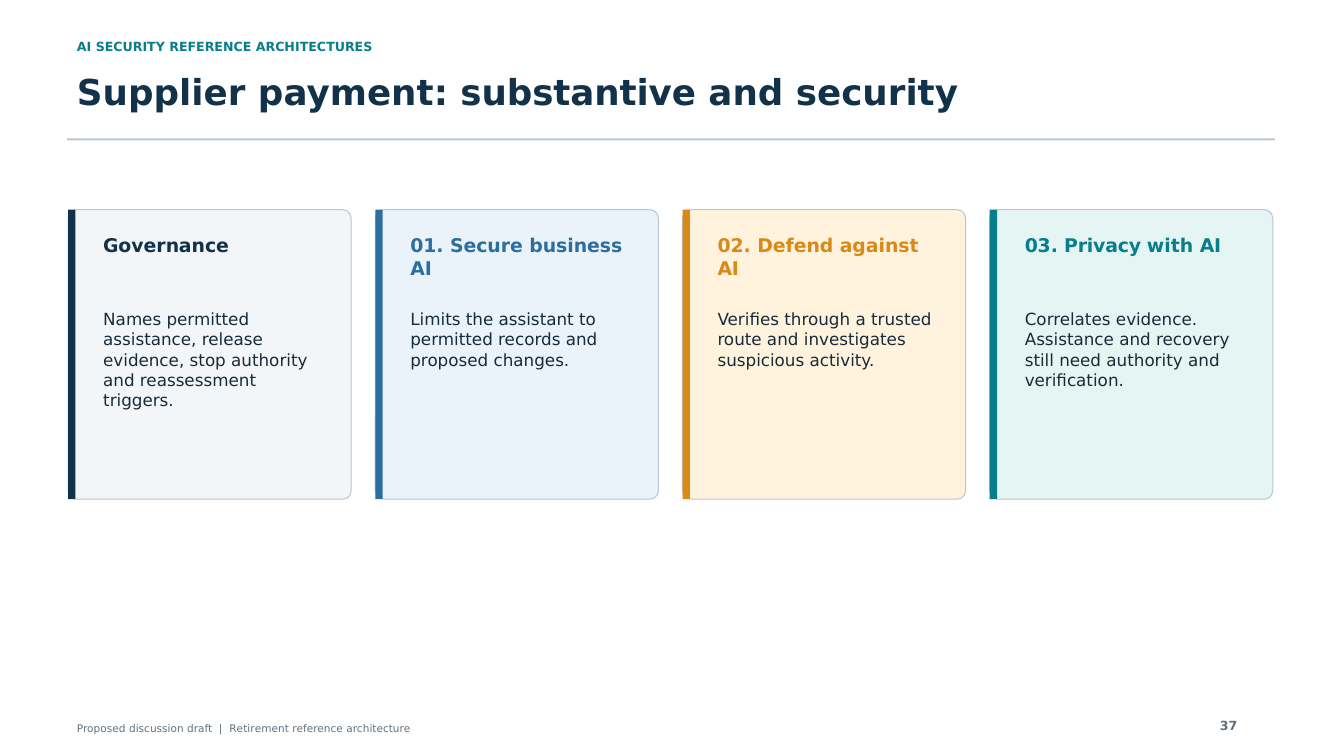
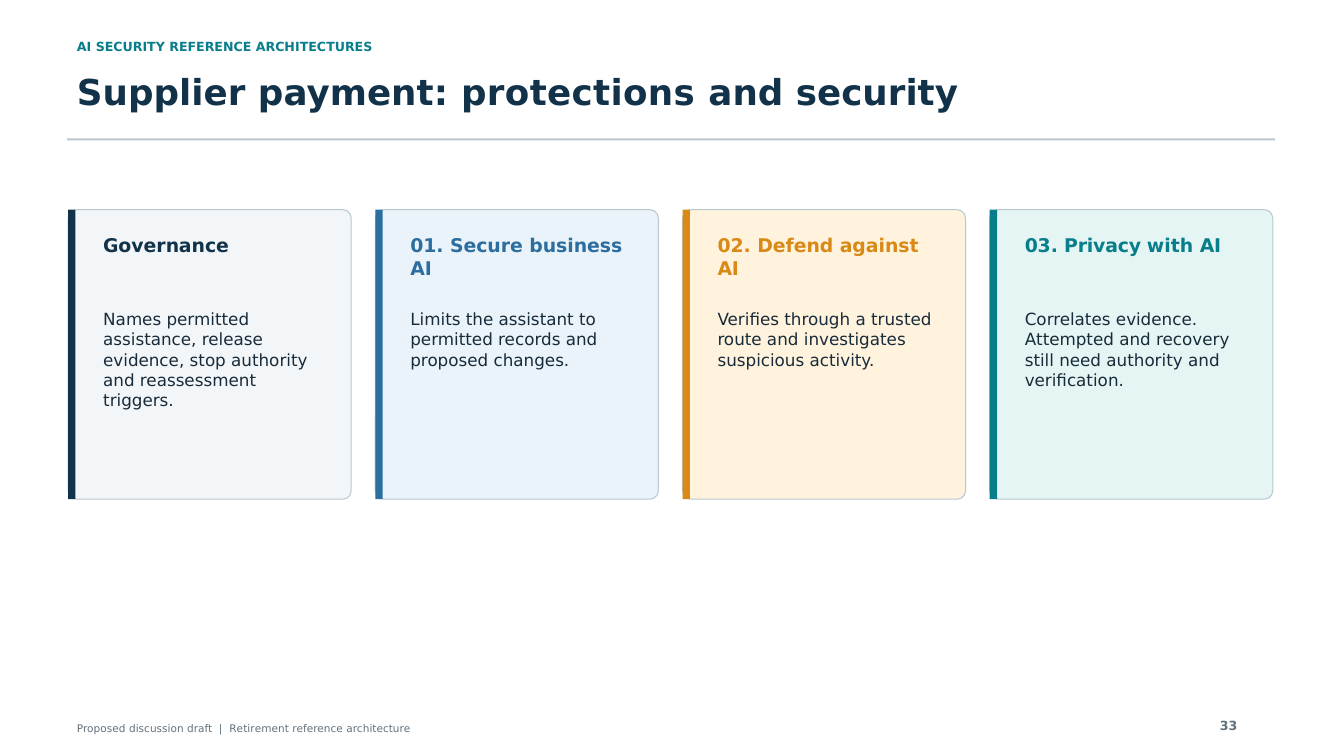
substantive: substantive -> protections (578, 94)
Assistance: Assistance -> Attempted (1069, 340)
37: 37 -> 33 (1229, 726)
